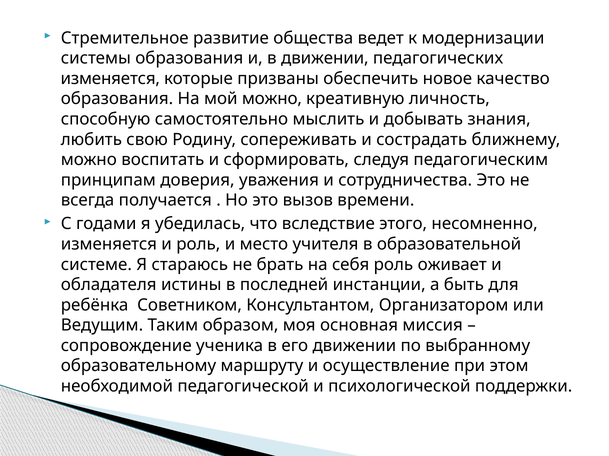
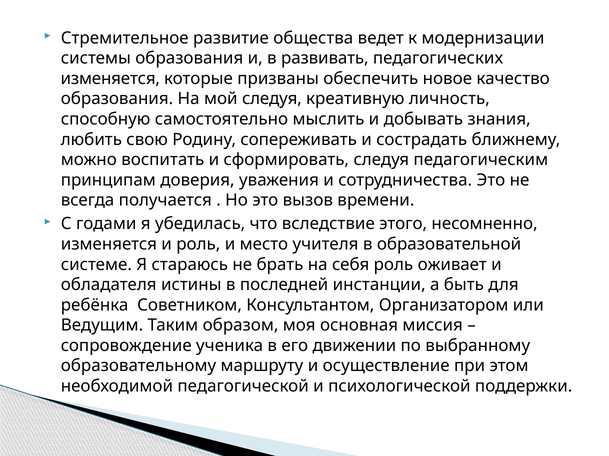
в движении: движении -> развивать (325, 58)
мой можно: можно -> следуя (272, 99)
